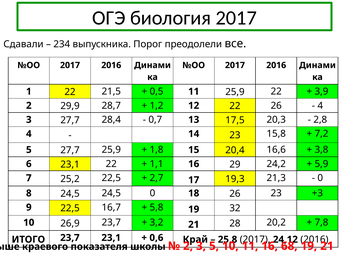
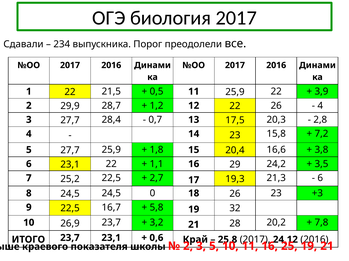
5,9: 5,9 -> 3,5 (321, 164)
0: 0 -> 6 (320, 179)
68: 68 -> 25 (289, 247)
